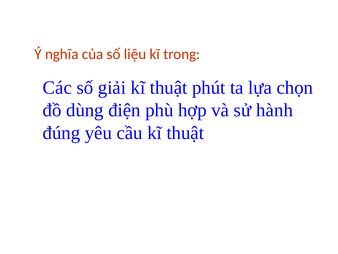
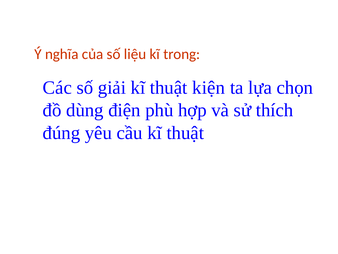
phút: phút -> kiện (209, 87)
hành: hành -> thích (275, 110)
